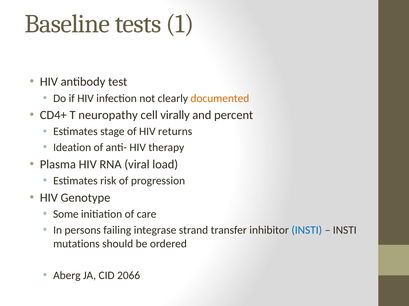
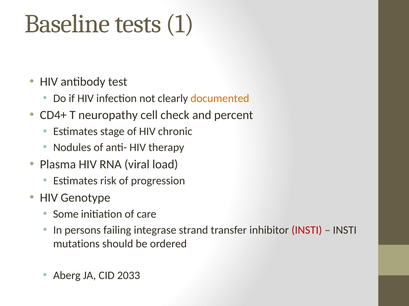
virally: virally -> check (175, 115)
returns: returns -> chronic (175, 132)
Ideation: Ideation -> Nodules (72, 148)
INSTI colour: blue -> red (307, 231)
2066: 2066 -> 2033 (129, 276)
